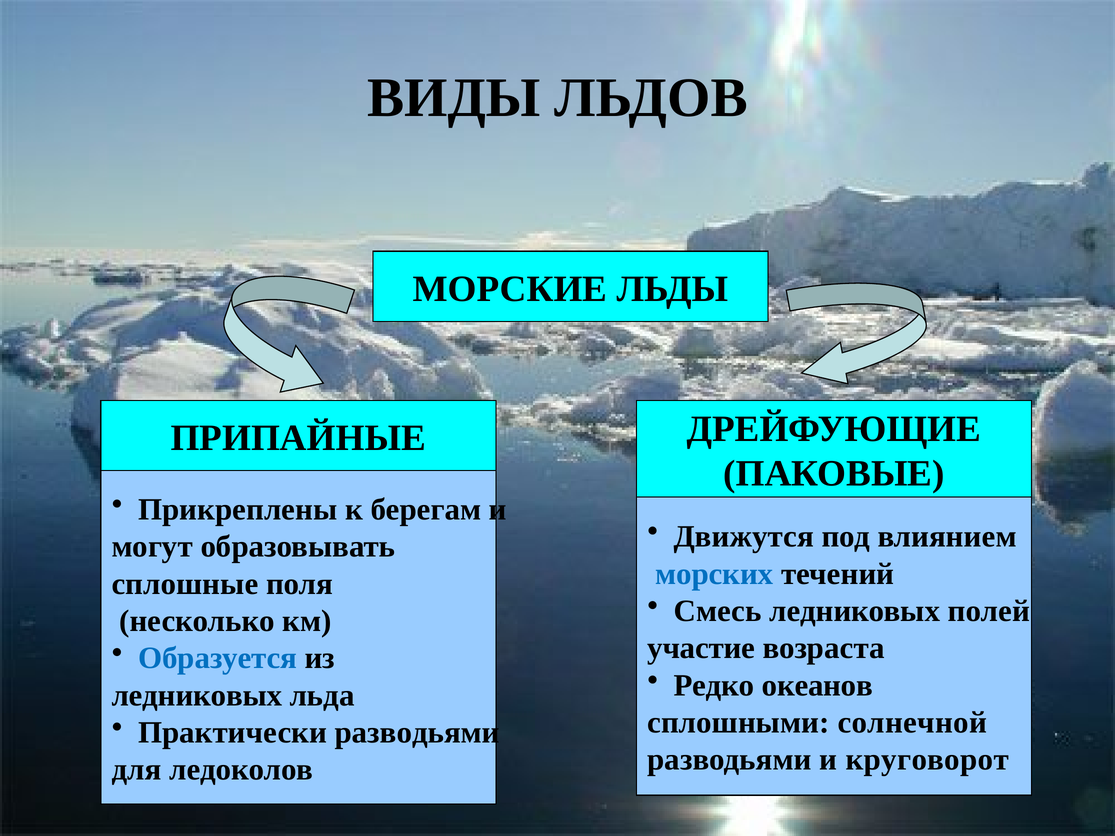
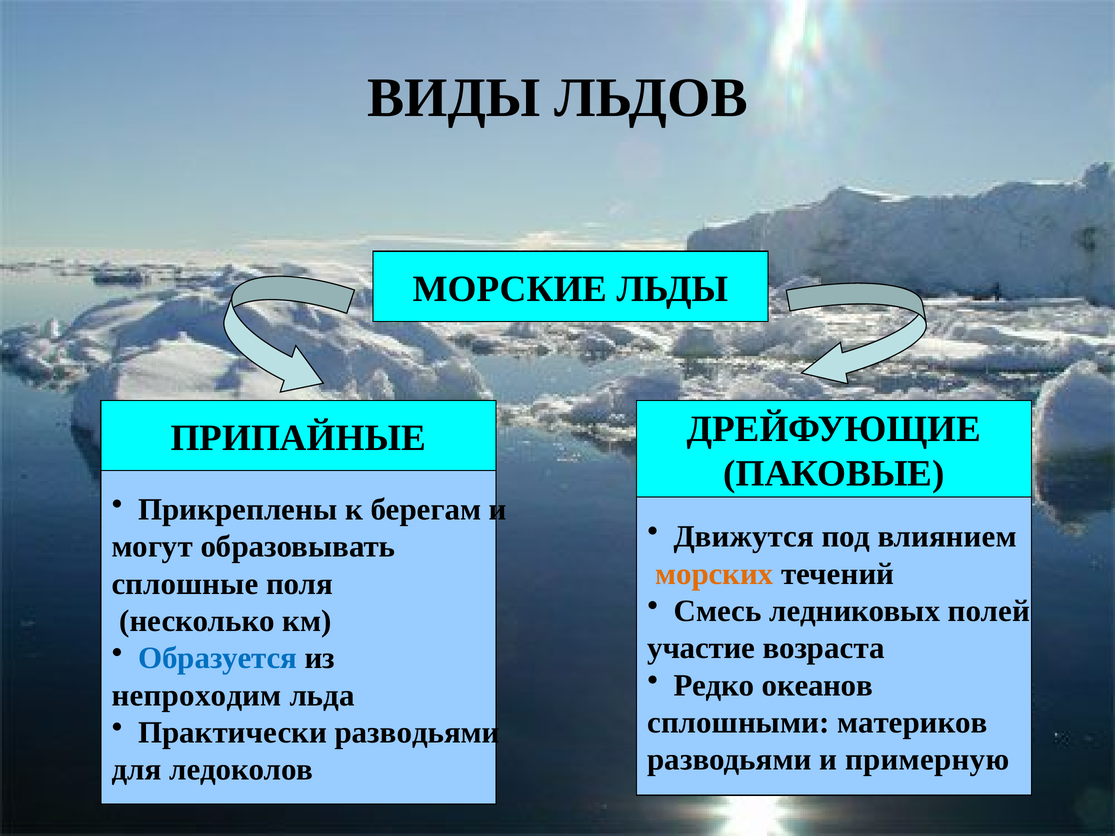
морских colour: blue -> orange (714, 574)
ледниковых: ледниковых -> непроходим (197, 696)
солнечной: солнечной -> материков (912, 723)
круговорот: круговорот -> примерную (927, 760)
